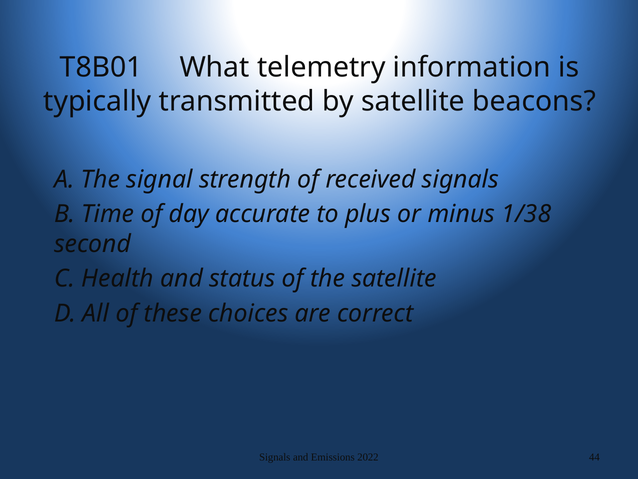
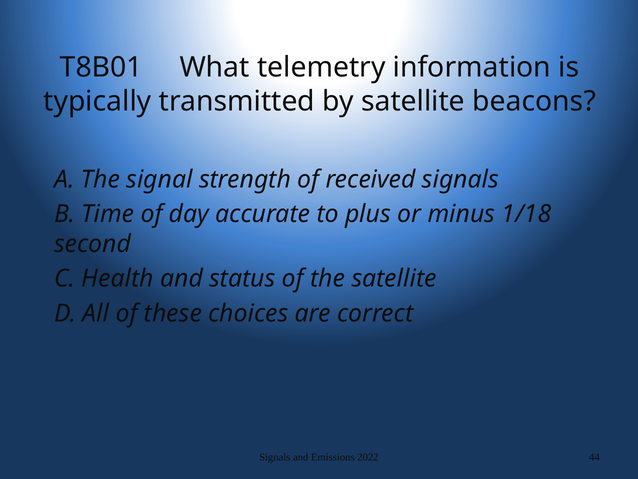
1/38: 1/38 -> 1/18 (526, 214)
